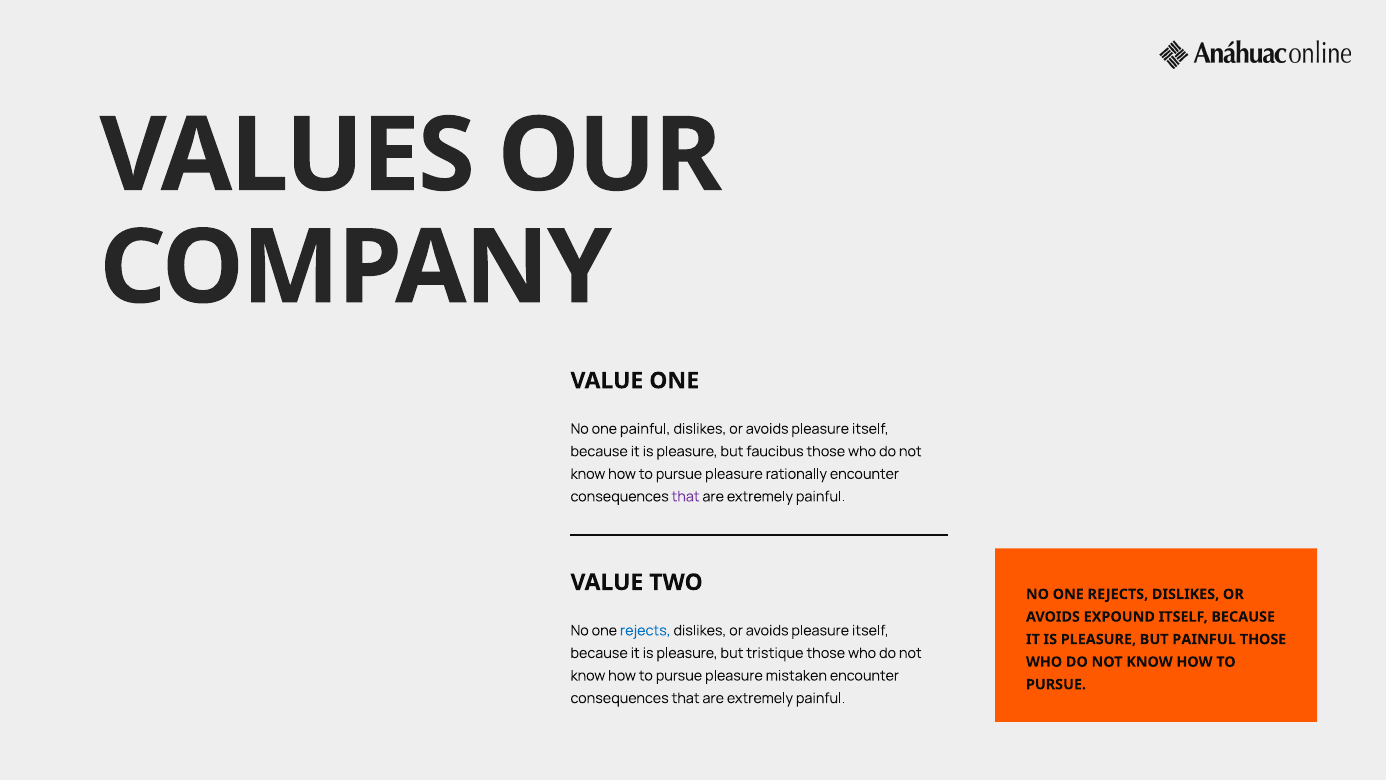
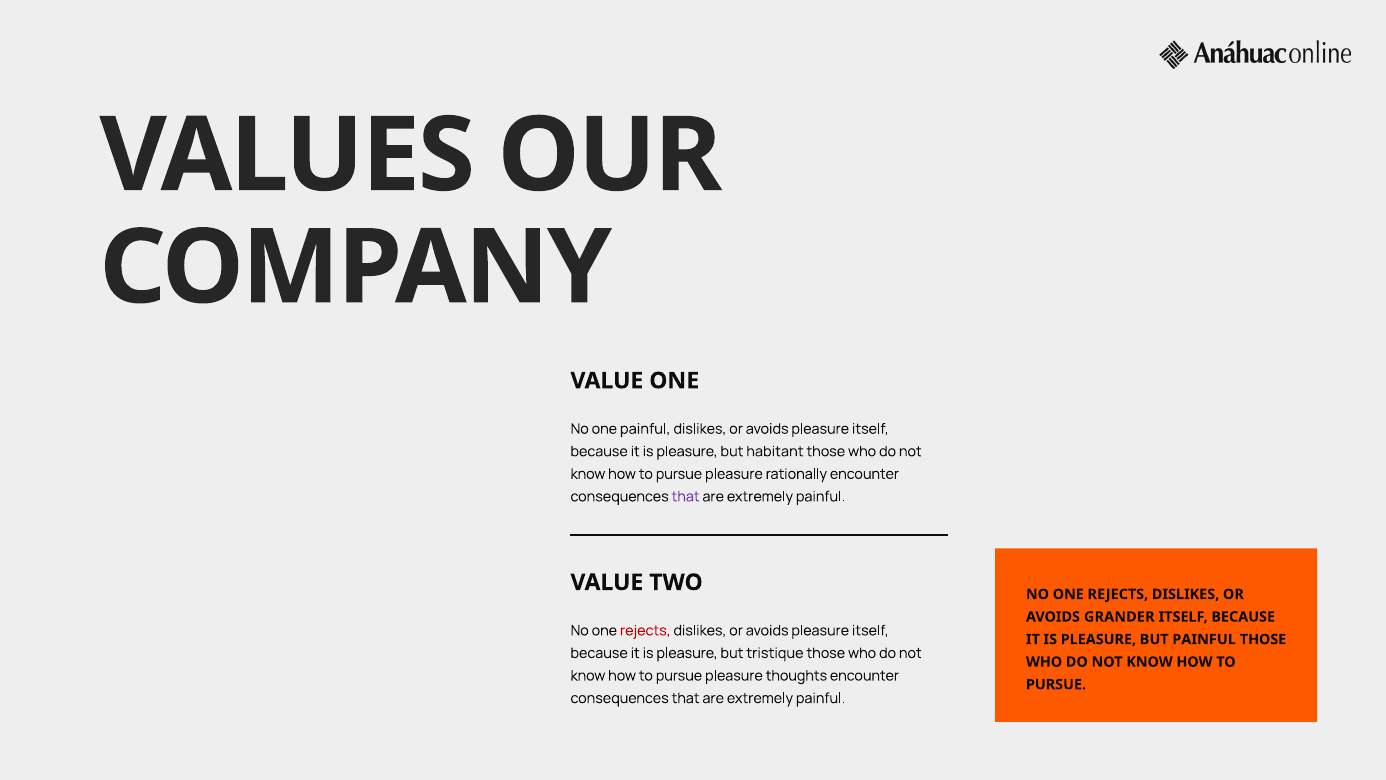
faucibus: faucibus -> habitant (775, 451)
EXPOUND: EXPOUND -> GRANDER (1119, 617)
rejects colour: blue -> red (645, 630)
mistaken: mistaken -> thoughts (796, 675)
